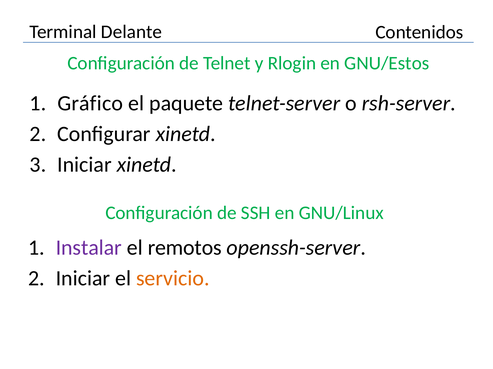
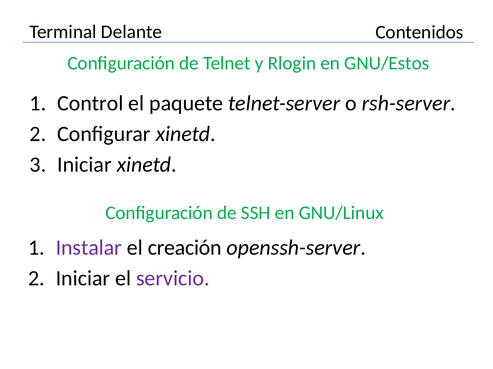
Gráfico: Gráfico -> Control (90, 103)
remotos: remotos -> creación (185, 248)
servicio colour: orange -> purple (173, 279)
